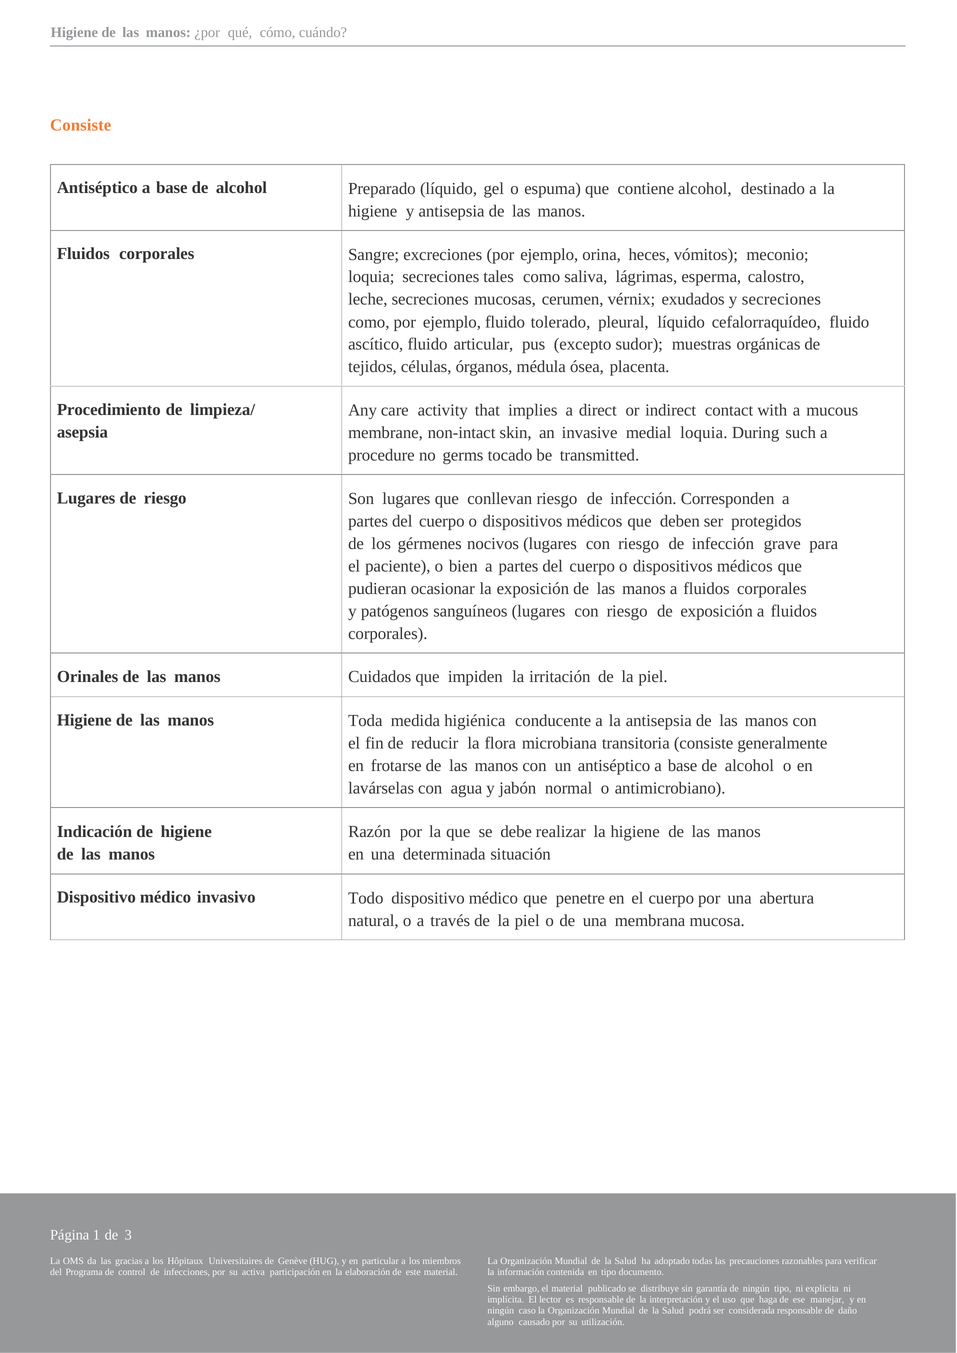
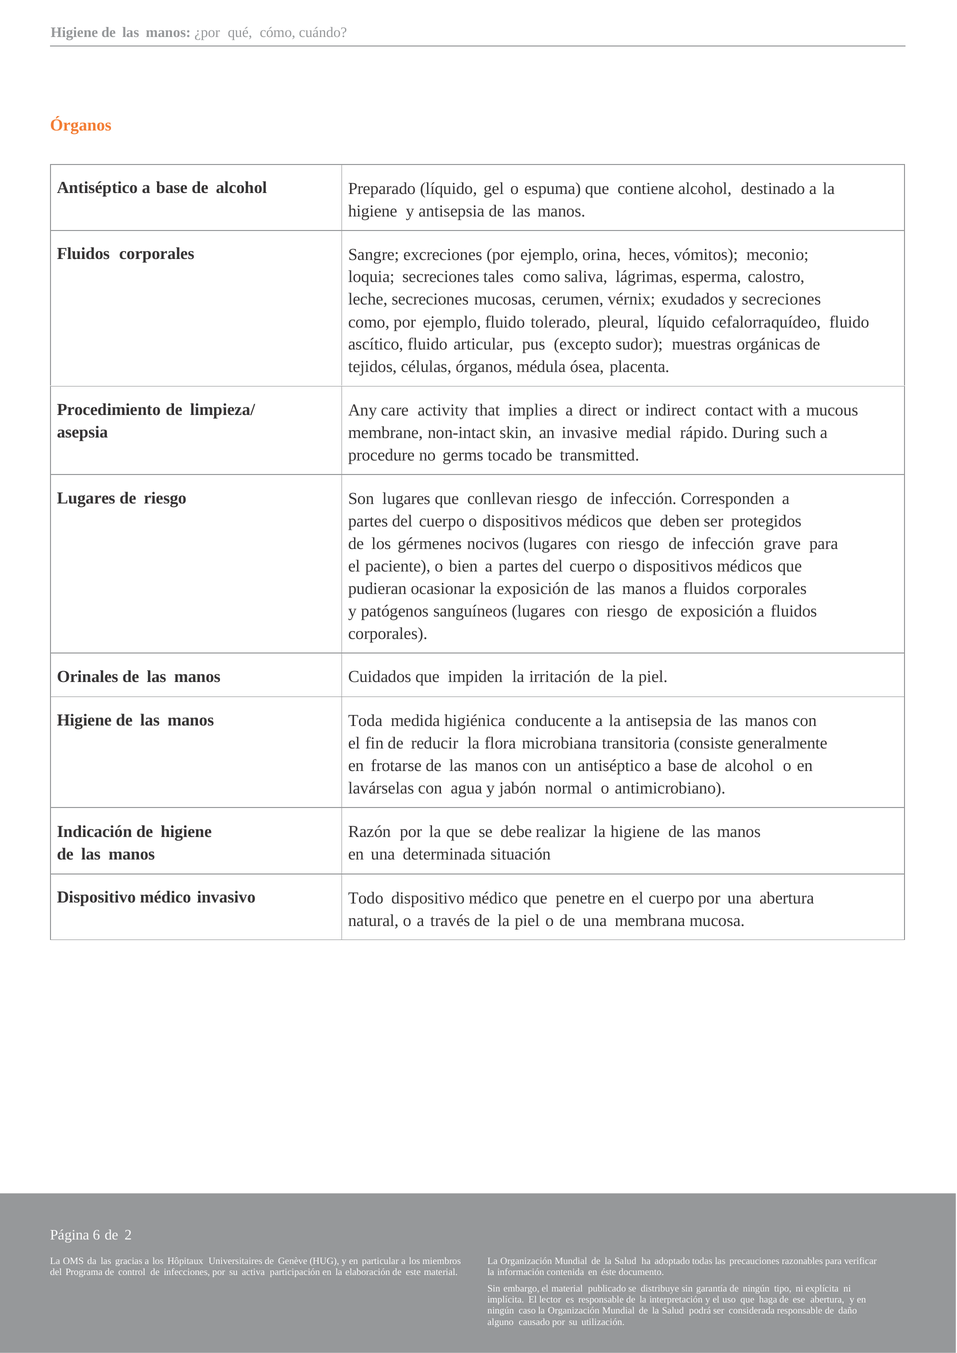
Consiste: Consiste -> Órganos (81, 125)
medial loquia: loquia -> rápido (704, 432)
1: 1 -> 6 (96, 1234)
3: 3 -> 2 (128, 1234)
en tipo: tipo -> éste (609, 1271)
ese manejar: manejar -> abertura (827, 1299)
